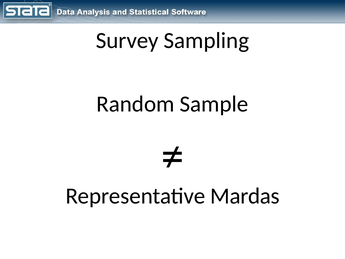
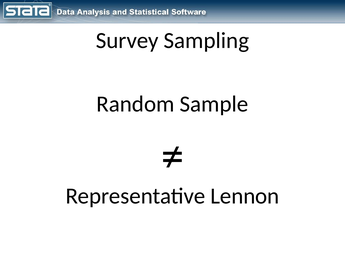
Mardas: Mardas -> Lennon (245, 196)
